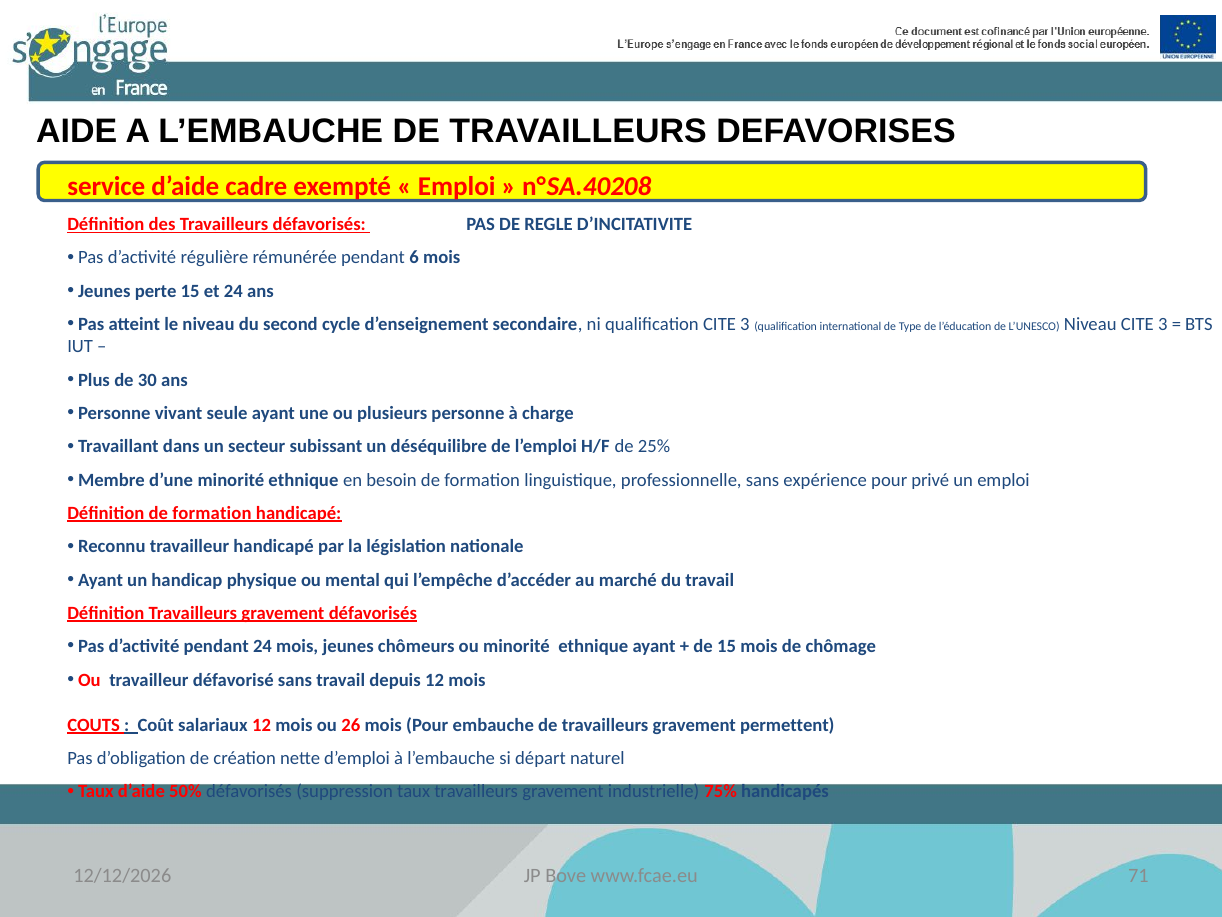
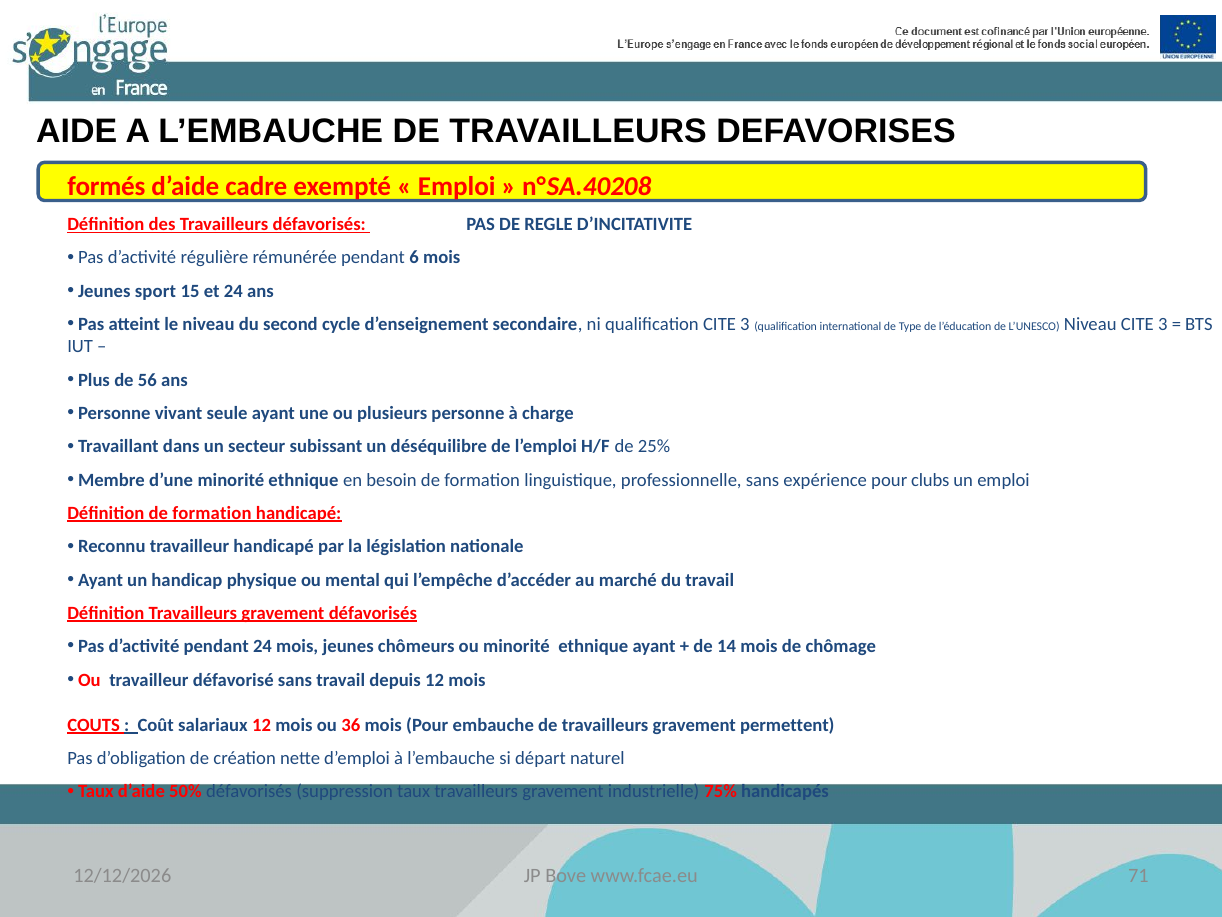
service: service -> formés (106, 187)
perte: perte -> sport (156, 291)
30: 30 -> 56 (147, 380)
privé: privé -> clubs (930, 480)
de 15: 15 -> 14 (727, 646)
26: 26 -> 36 (351, 725)
